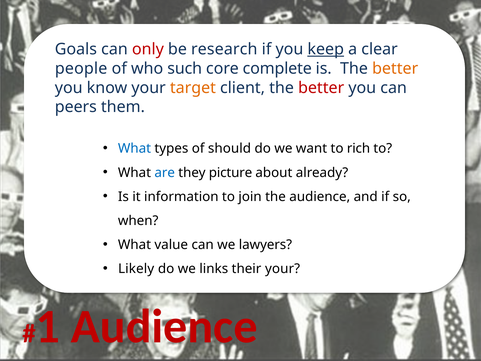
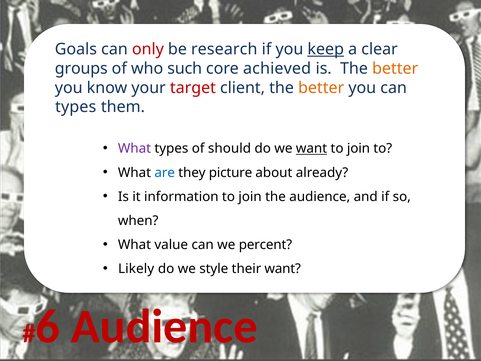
people: people -> groups (81, 68)
complete: complete -> achieved (277, 68)
target colour: orange -> red (193, 88)
better colour: red -> orange (321, 88)
peers: peers -> types (76, 107)
What colour: blue -> purple (134, 148)
want underline: none -> present (311, 148)
rich: rich -> join (358, 148)
lawyers: lawyers -> percent (265, 245)
links: links -> style (214, 269)
their your: your -> want (283, 269)
1: 1 -> 6 (48, 326)
